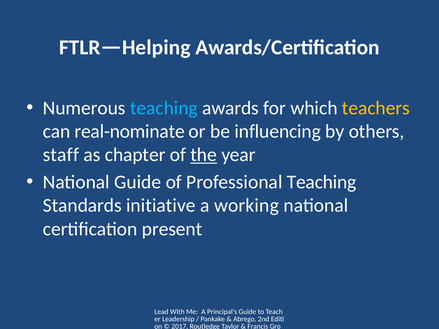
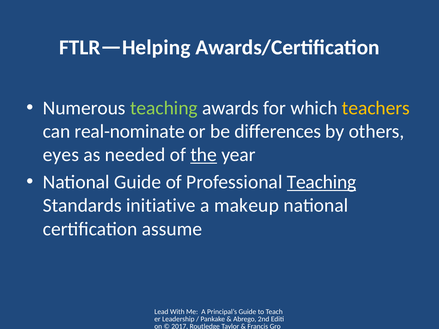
teaching colour: light blue -> light green (164, 108)
influencing: influencing -> differences (278, 132)
staff: staff -> eyes (61, 155)
chapter: chapter -> needed (135, 155)
Teaching underline: none -> present (322, 182)
working: working -> makeup (246, 206)
present: present -> assume (172, 229)
